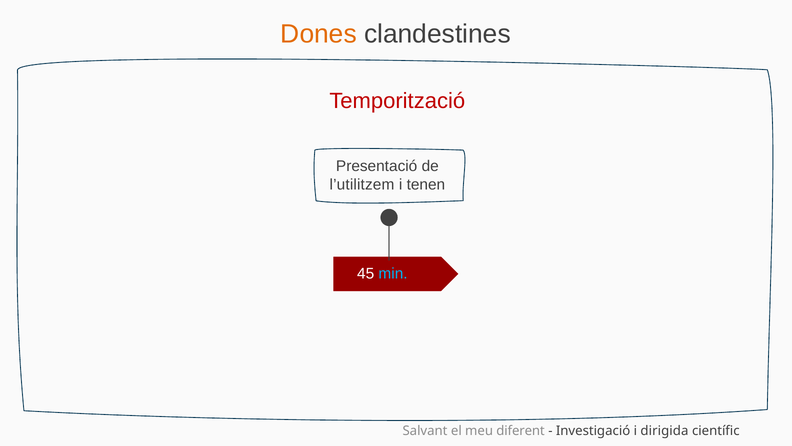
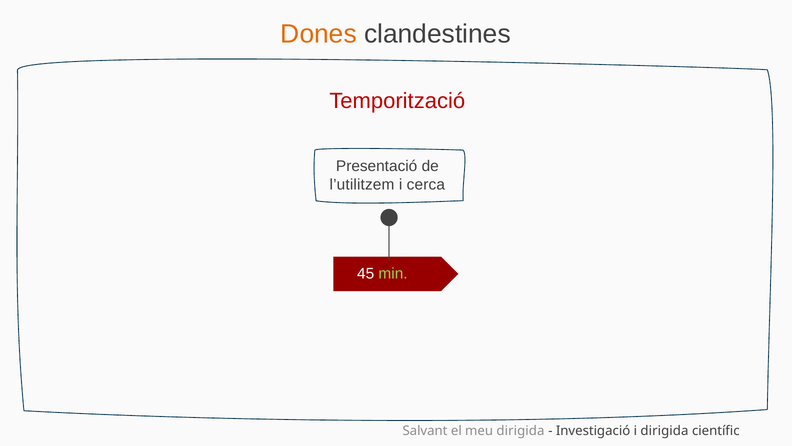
tenen: tenen -> cerca (426, 185)
min colour: light blue -> light green (393, 273)
meu diferent: diferent -> dirigida (520, 431)
